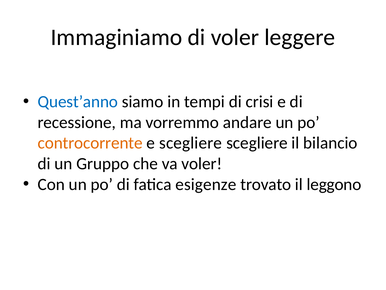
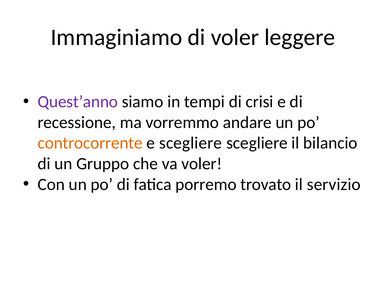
Quest’anno colour: blue -> purple (78, 102)
esigenze: esigenze -> porremo (206, 184)
leggono: leggono -> servizio (334, 184)
